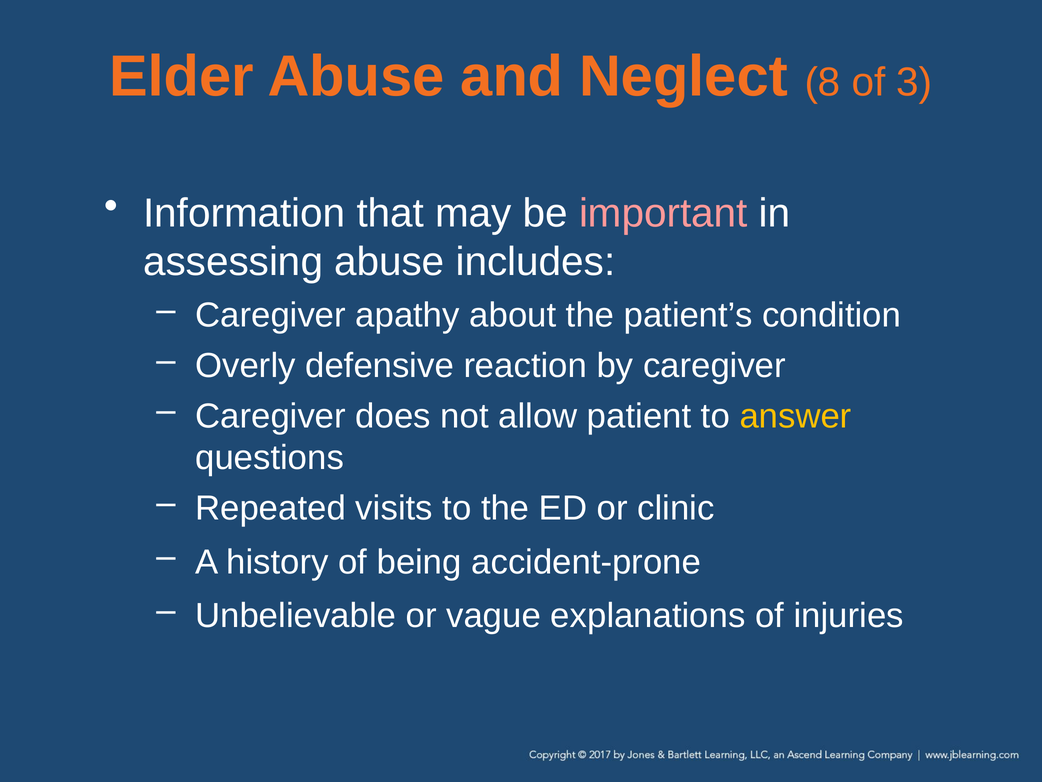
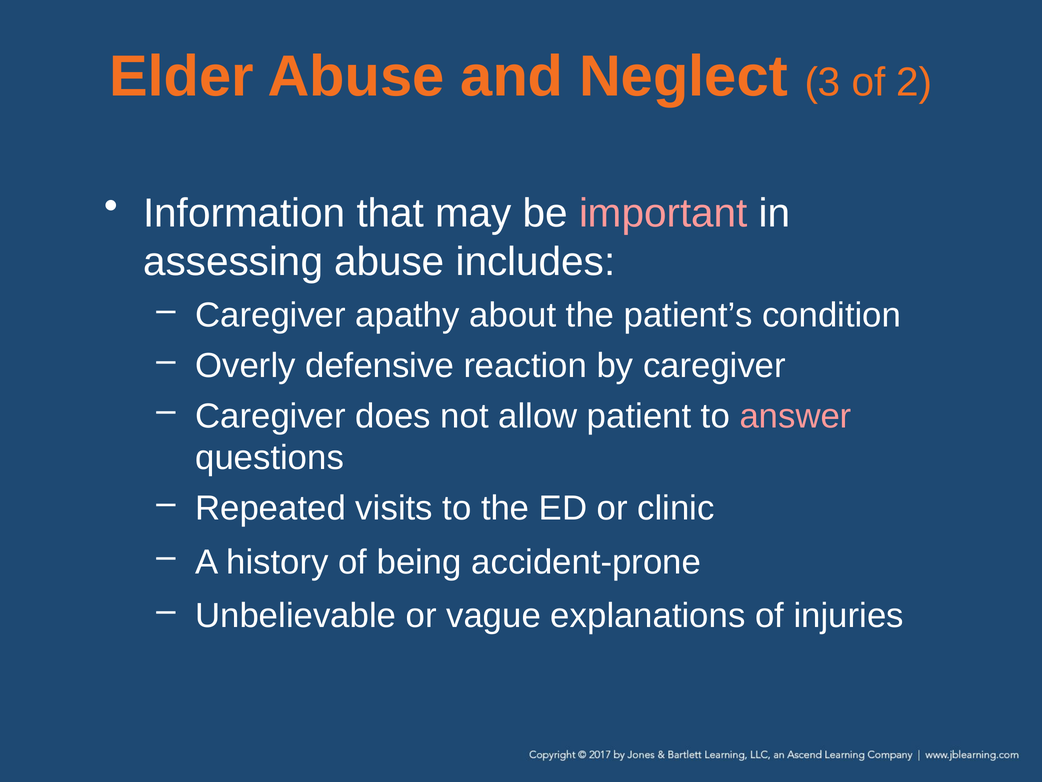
8: 8 -> 3 (822, 82)
3: 3 -> 2 (914, 82)
answer colour: yellow -> pink (796, 416)
